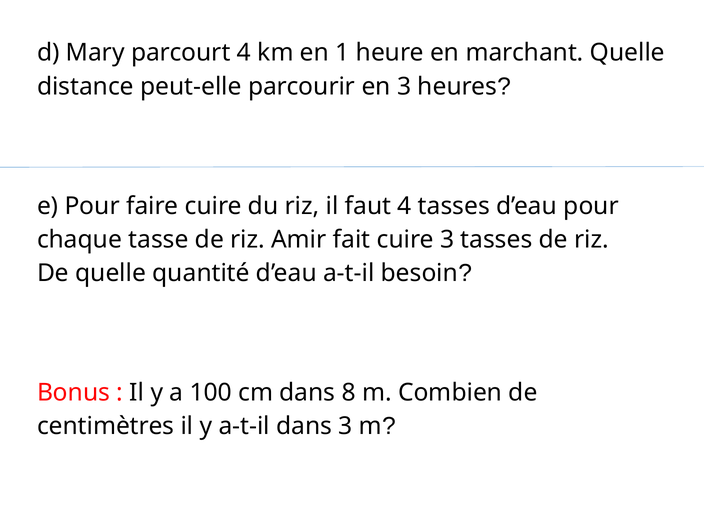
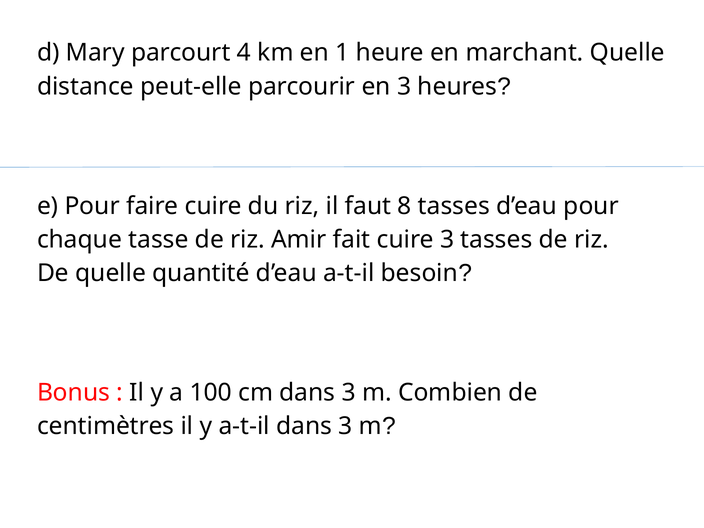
faut 4: 4 -> 8 (404, 206)
cm dans 8: 8 -> 3 (349, 392)
